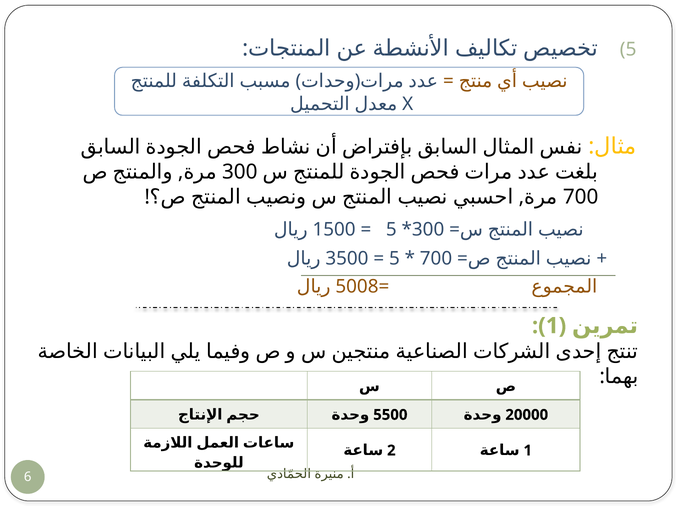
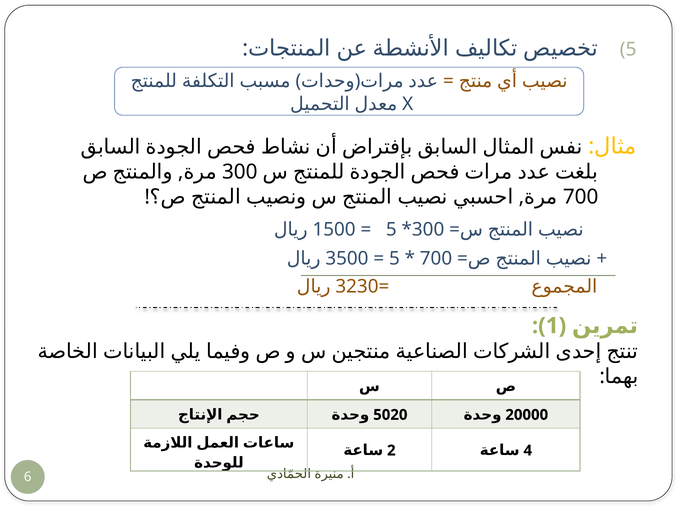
5008: 5008 -> 3230 (357, 286)
5500: 5500 -> 5020 (390, 415)
1: 1 -> 4 (528, 450)
